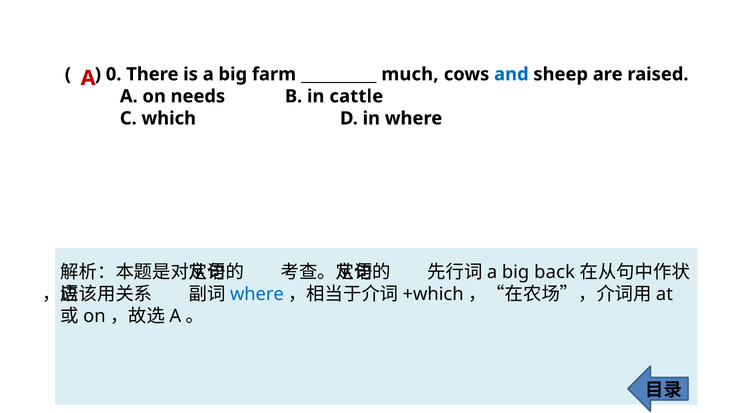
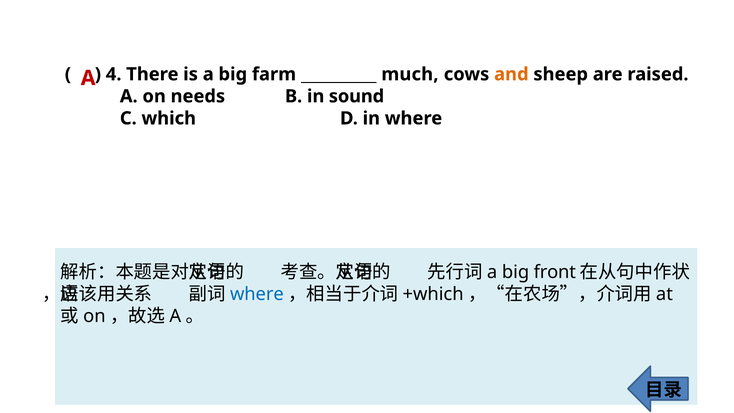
0: 0 -> 4 (114, 74)
and colour: blue -> orange (511, 74)
cattle: cattle -> sound (356, 96)
back: back -> front (555, 272)
